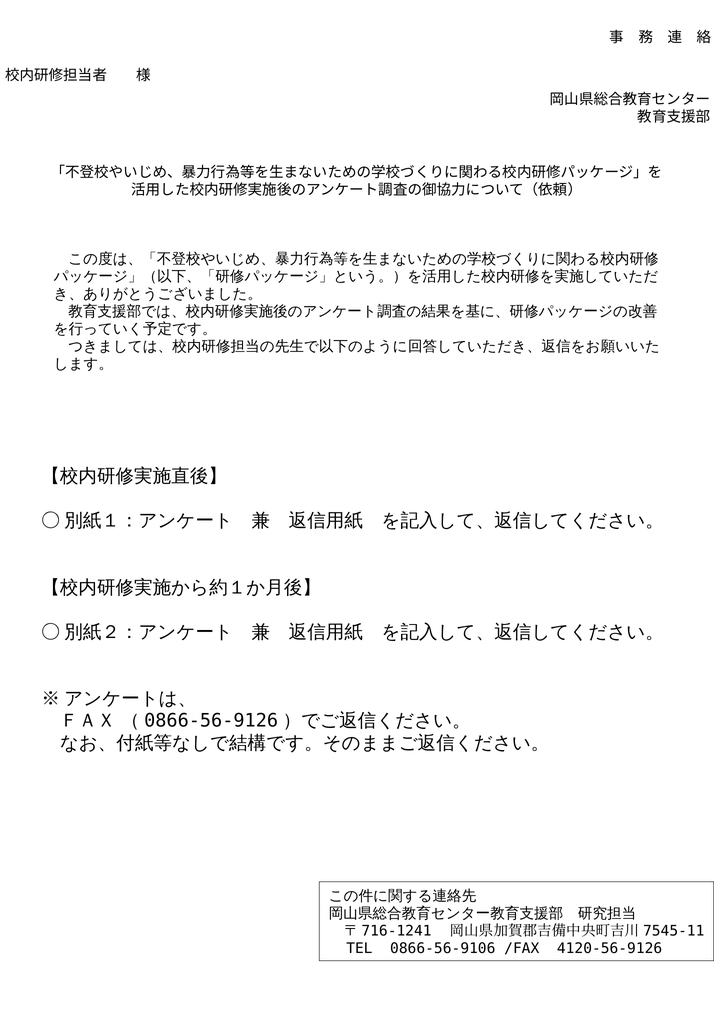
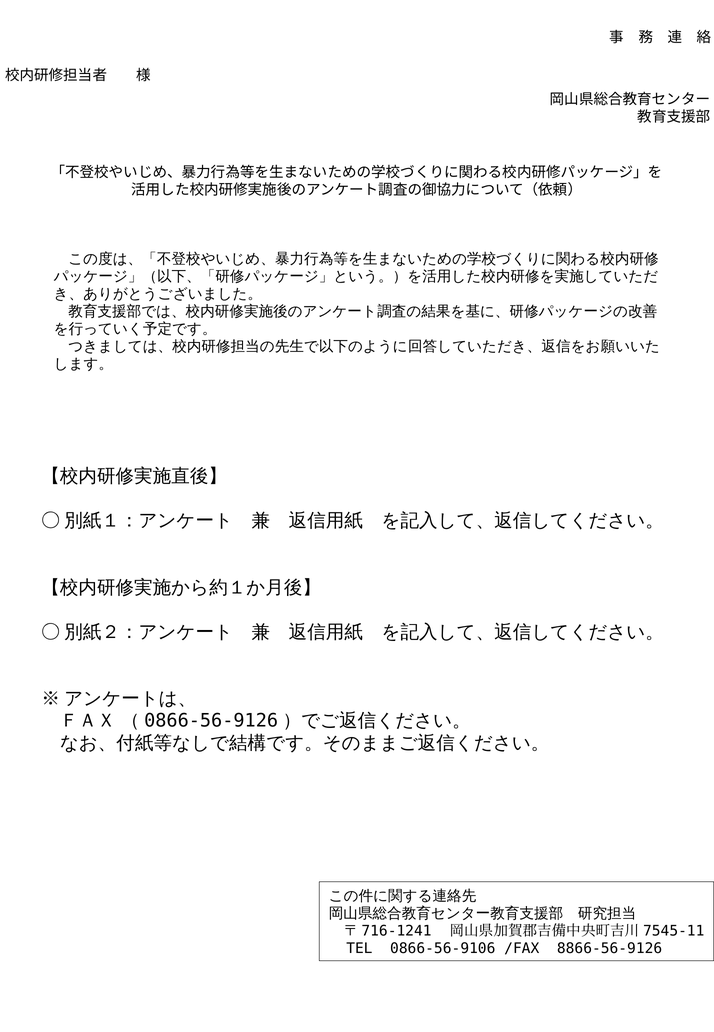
4120-56-9126: 4120-56-9126 -> 8866-56-9126 (610, 948)
